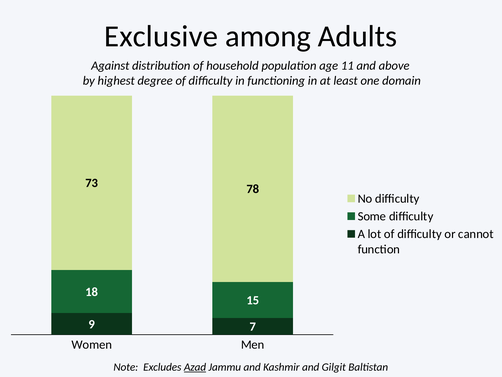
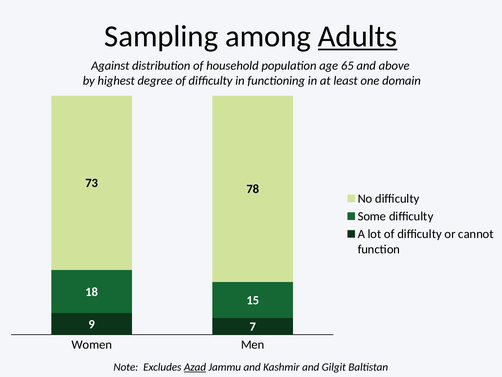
Exclusive: Exclusive -> Sampling (161, 36)
Adults underline: none -> present (358, 36)
11: 11 -> 65 (347, 66)
